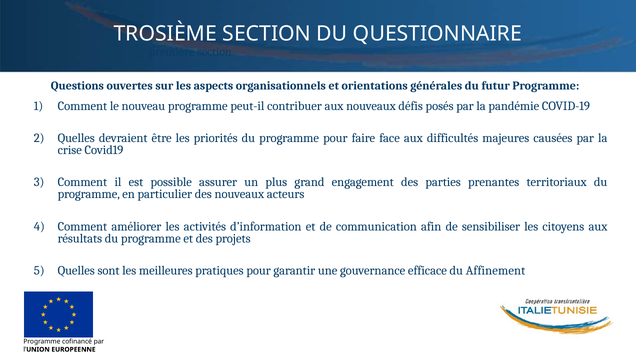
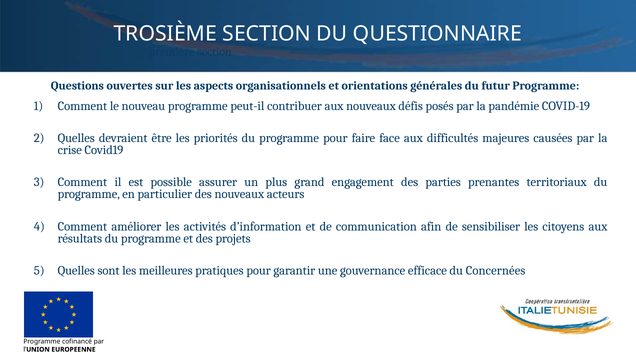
Affinement: Affinement -> Concernées (496, 270)
